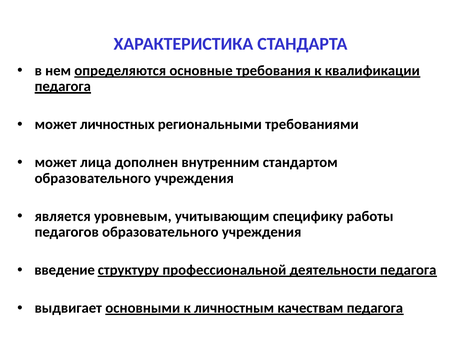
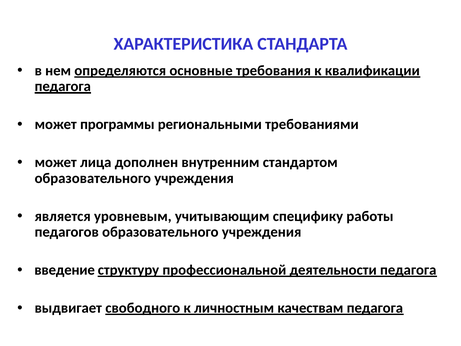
личностных: личностных -> программы (117, 124)
основными: основными -> свободного (143, 308)
